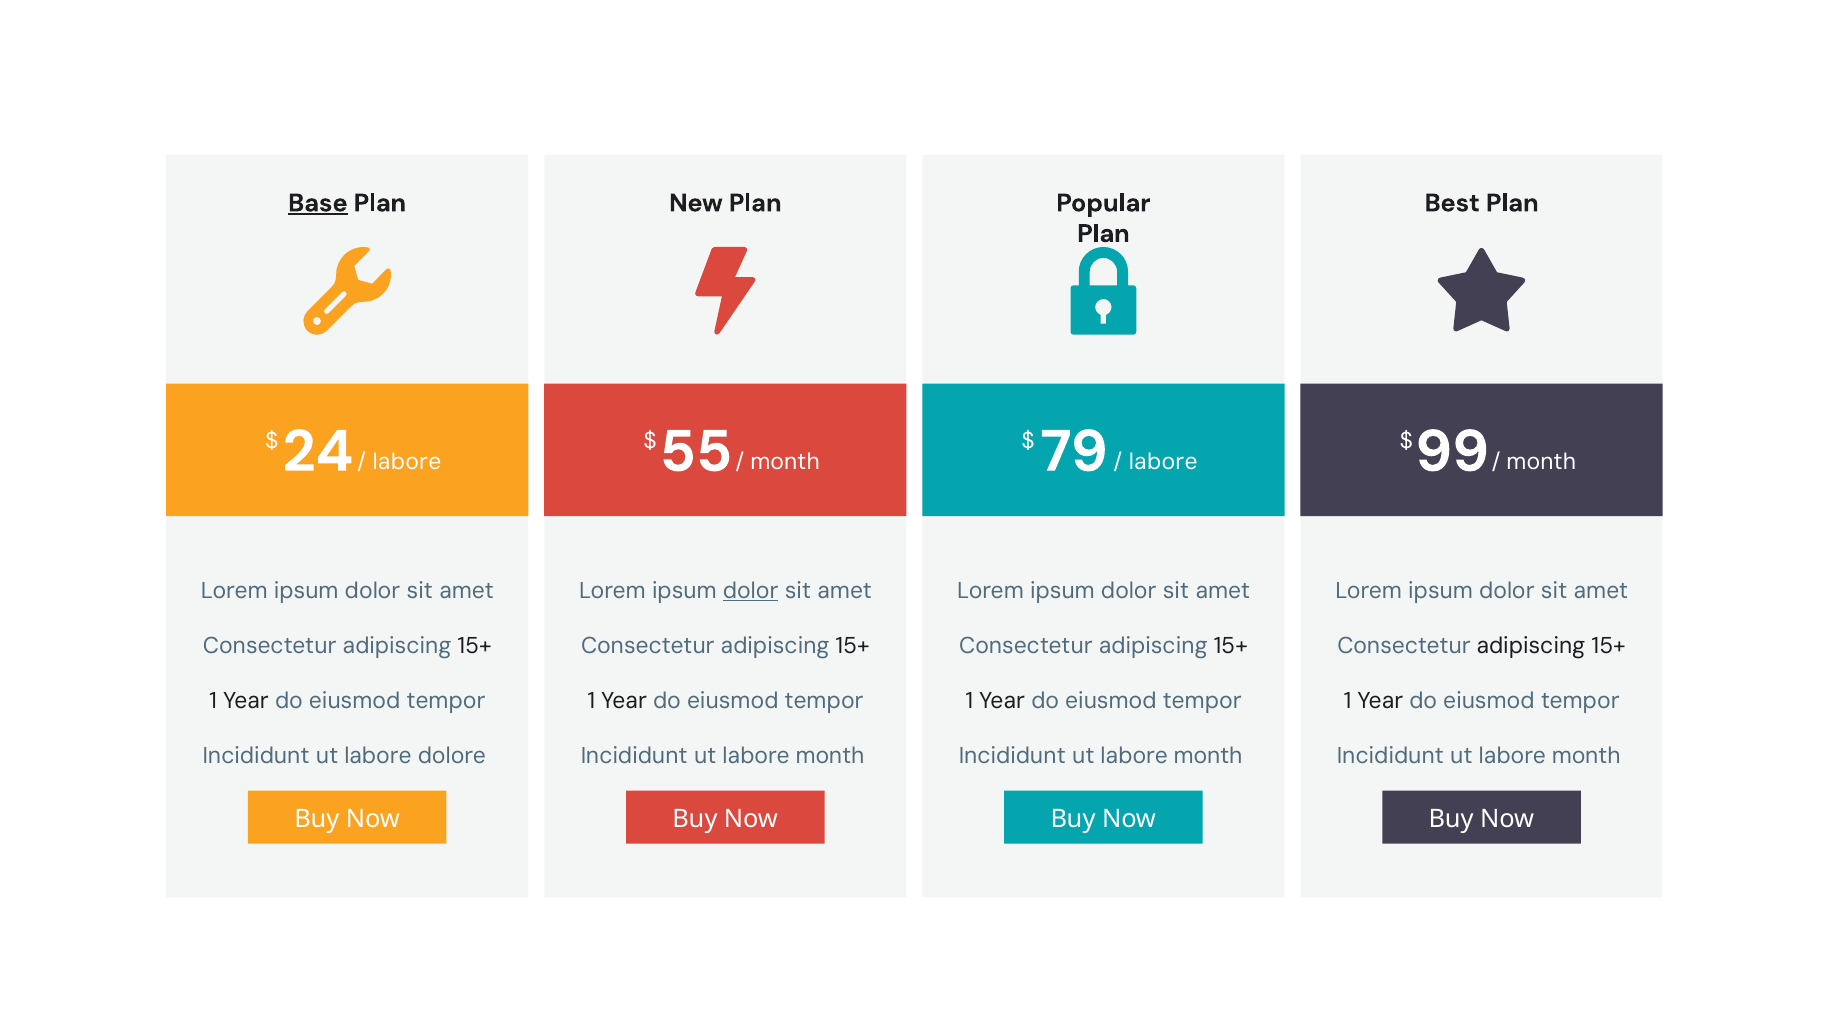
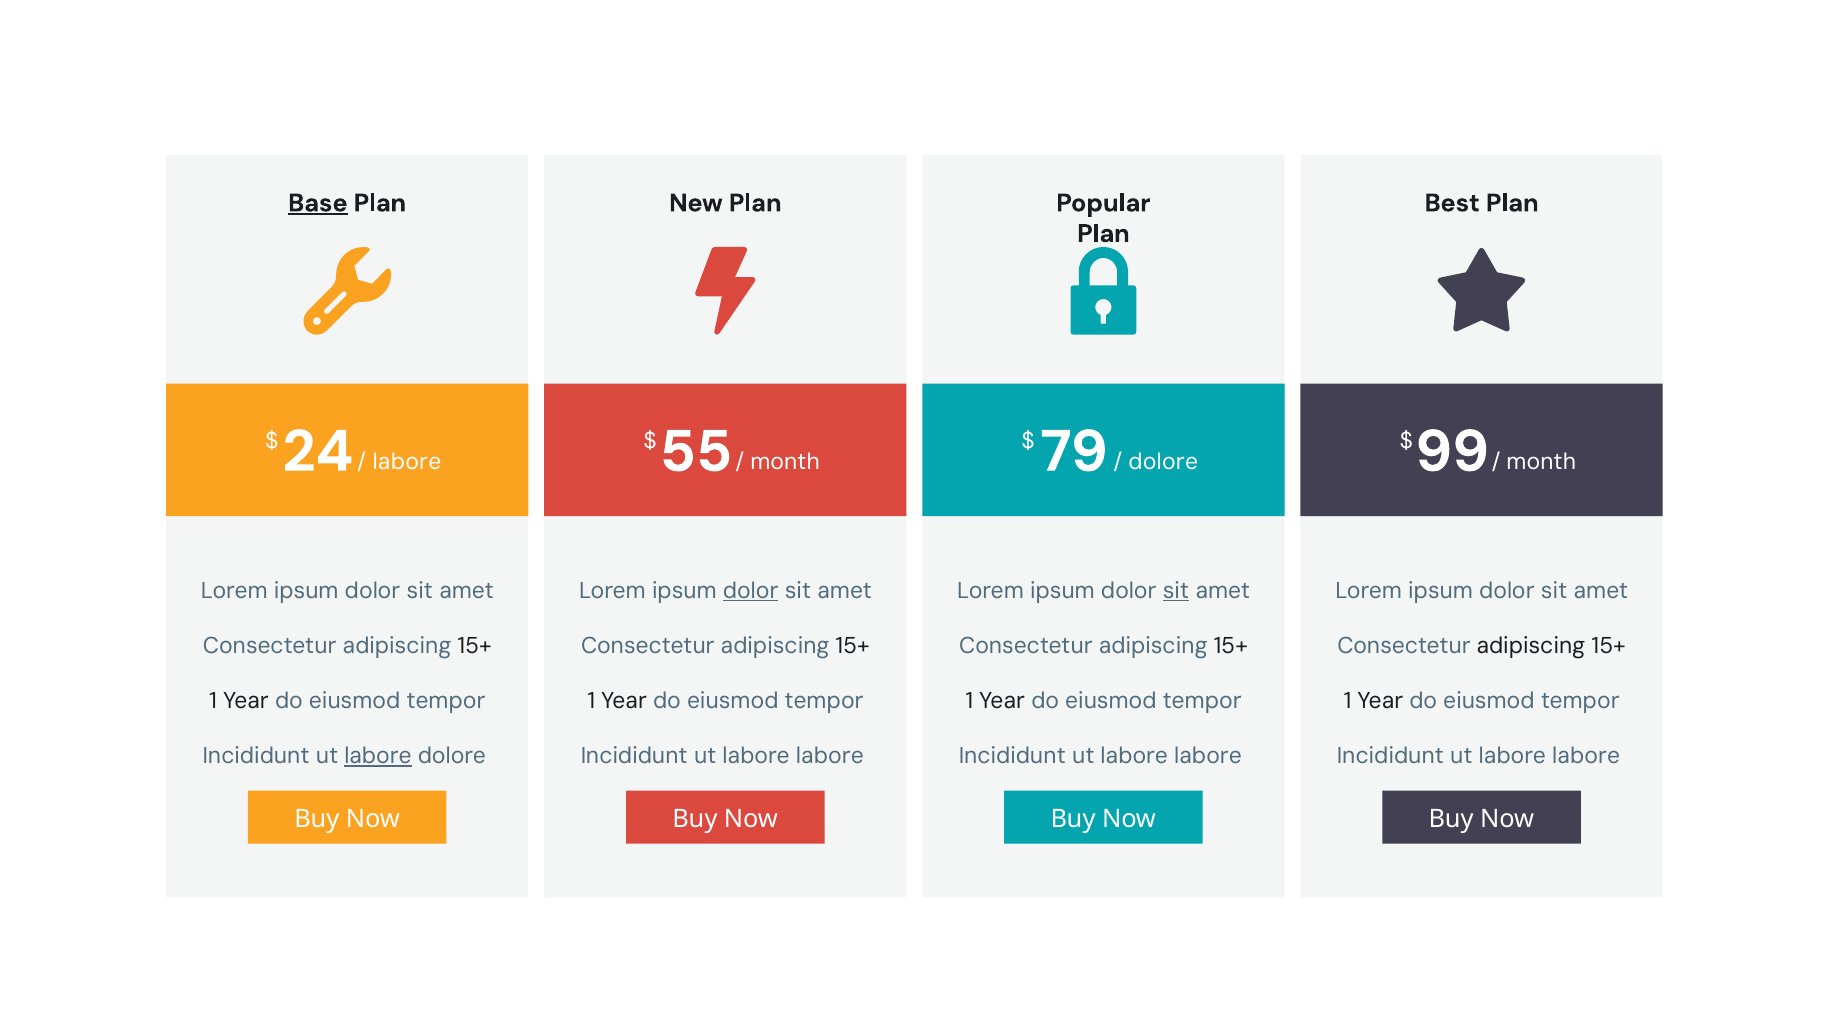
labore: labore -> dolore (1163, 462)
sit underline: none -> present (1176, 591)
labore underline: none -> present (378, 756)
month: month -> labore (830, 756)
month: month -> labore (1208, 756)
month: month -> labore (1586, 756)
